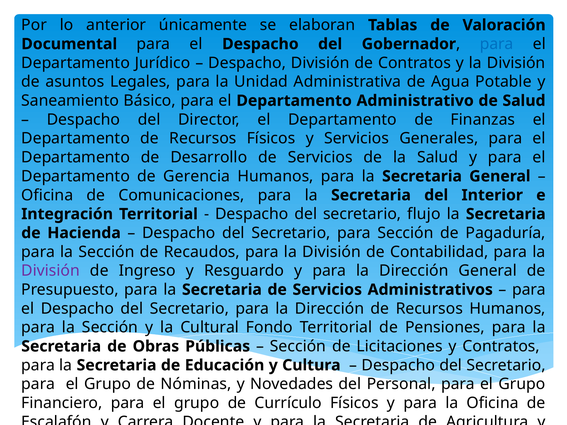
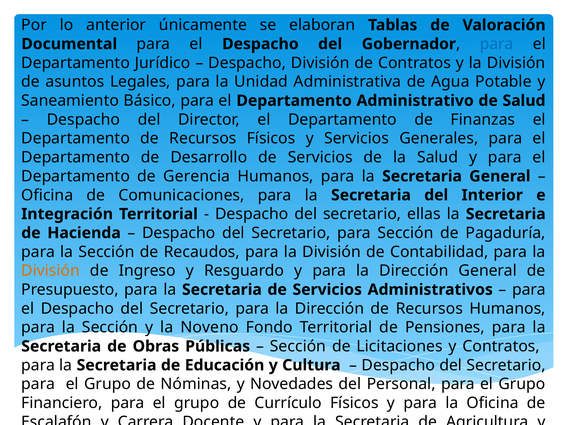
flujo: flujo -> ellas (424, 214)
División colour: purple -> orange (51, 271)
Cultural: Cultural -> Noveno (210, 328)
